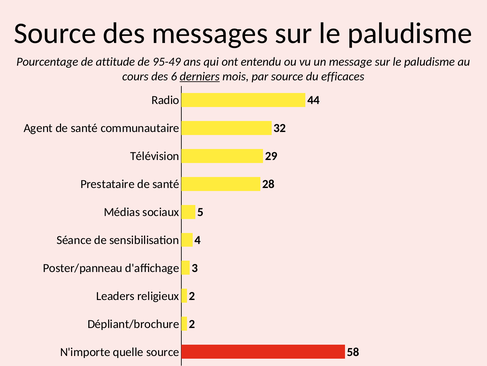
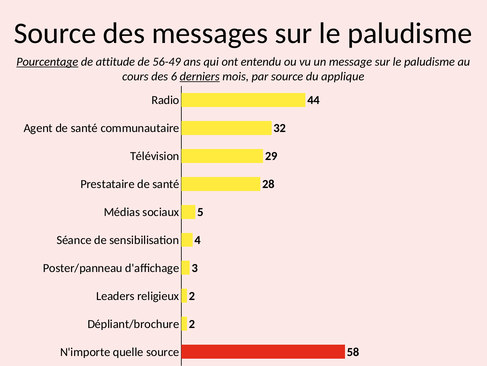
Pourcentage underline: none -> present (47, 62)
95-49: 95-49 -> 56-49 (167, 62)
efficaces: efficaces -> applique (343, 76)
